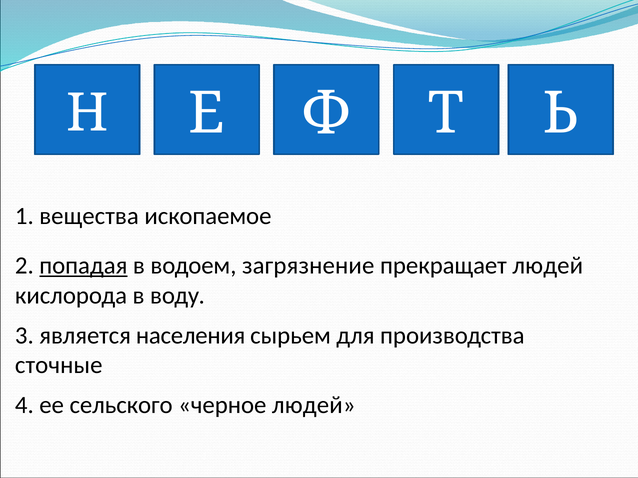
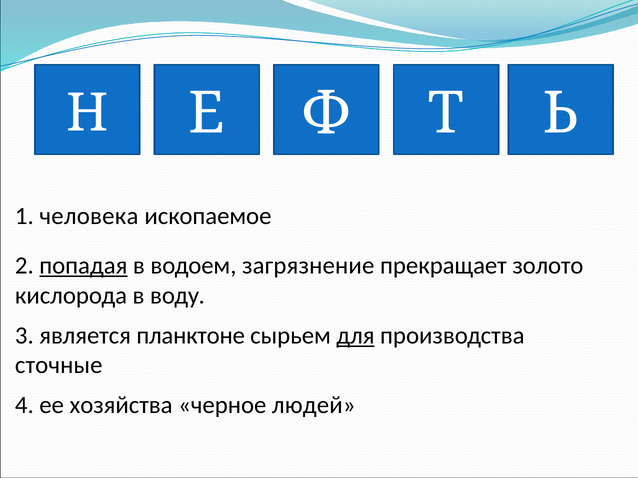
вещества: вещества -> человека (89, 216)
прекращает людей: людей -> золото (548, 266)
населения: населения -> планктоне (191, 336)
для underline: none -> present (355, 336)
сельского: сельского -> хозяйства (121, 406)
